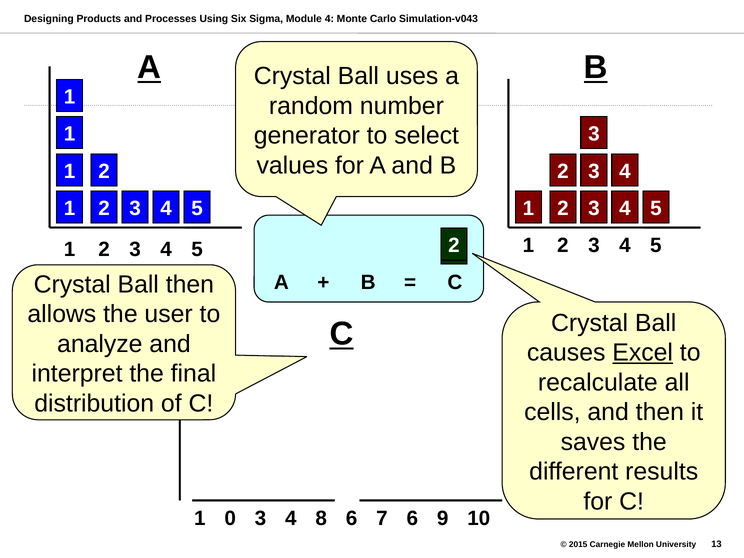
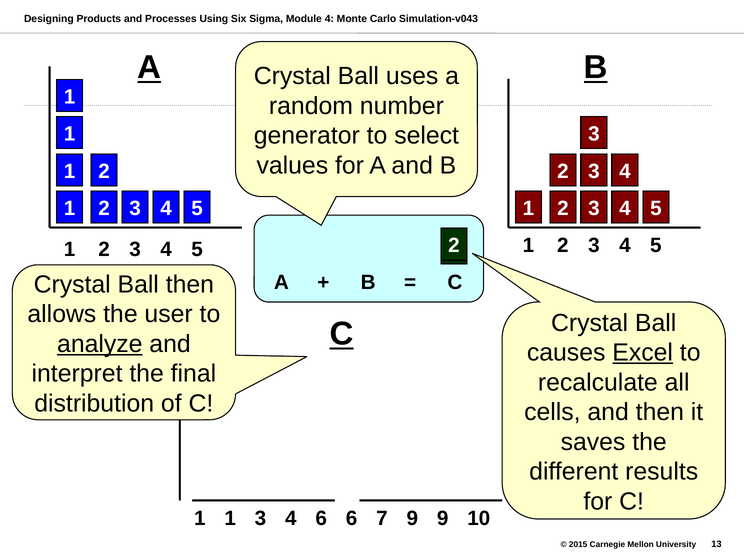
analyze underline: none -> present (100, 344)
0: 0 -> 1 (230, 518)
4 8: 8 -> 6 (321, 518)
7 6: 6 -> 9 (412, 518)
